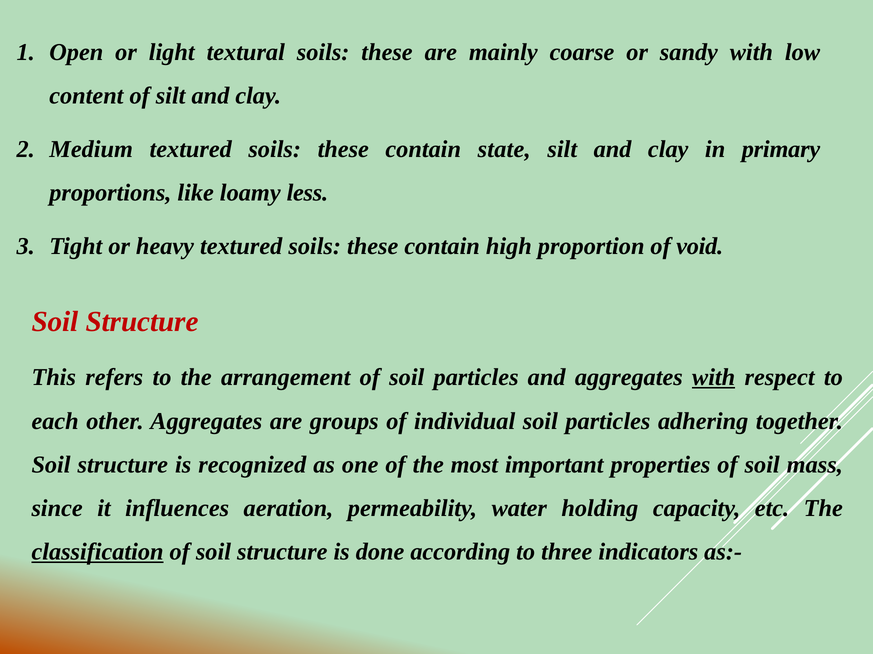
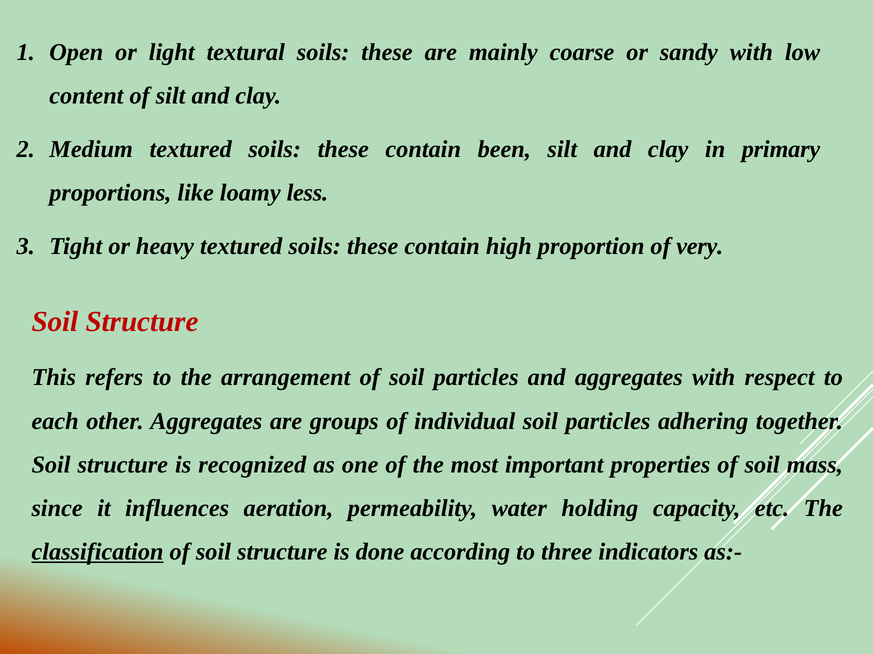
state: state -> been (504, 149)
void: void -> very (700, 246)
with underline: present -> none (714, 378)
